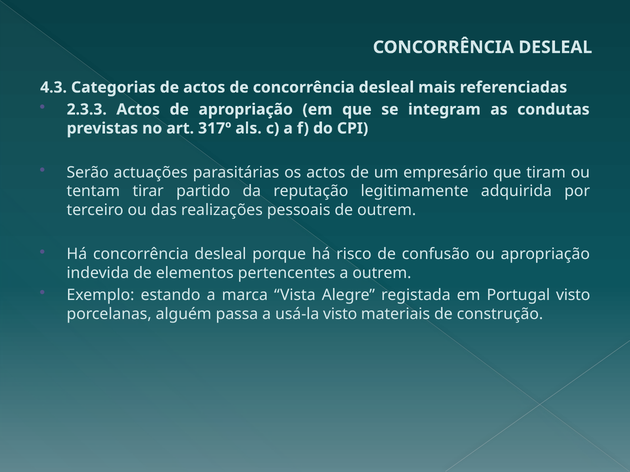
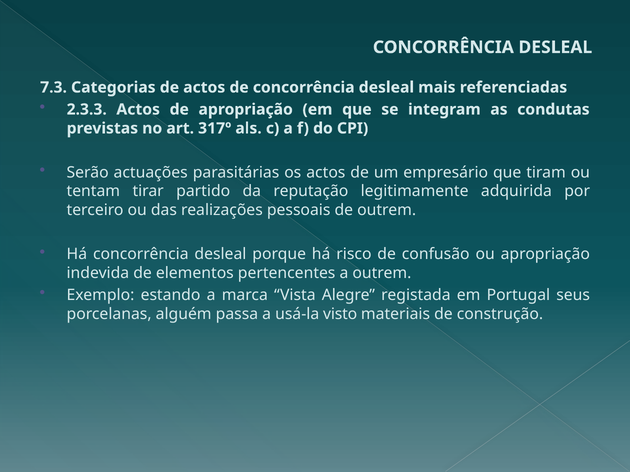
4.3: 4.3 -> 7.3 (54, 87)
Portugal visto: visto -> seus (573, 295)
